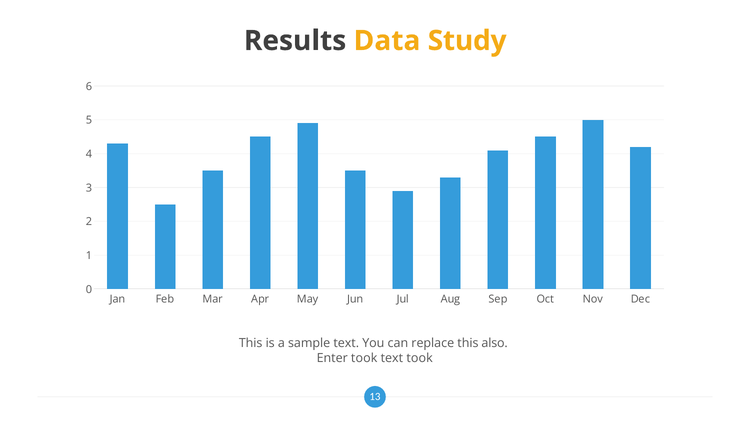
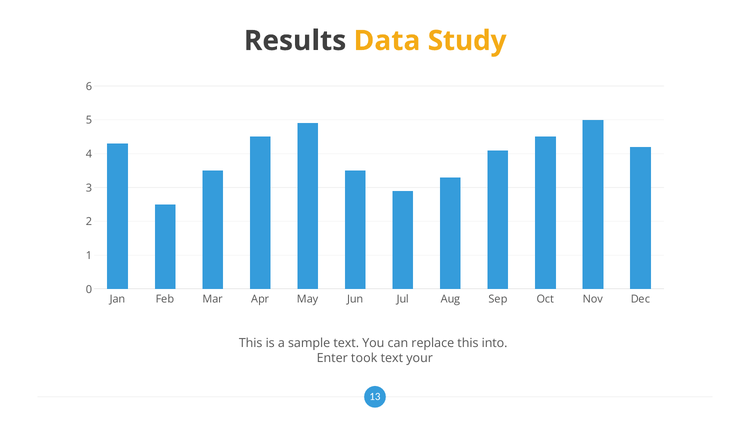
also: also -> into (495, 343)
text took: took -> your (420, 358)
